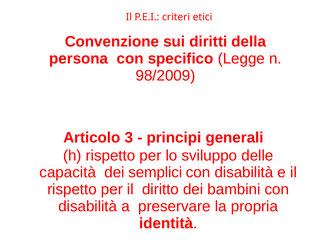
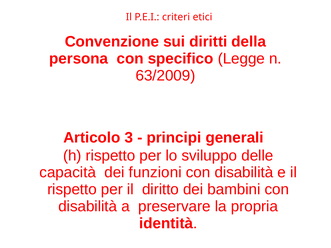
98/2009: 98/2009 -> 63/2009 (166, 76)
semplici: semplici -> funzioni (155, 173)
